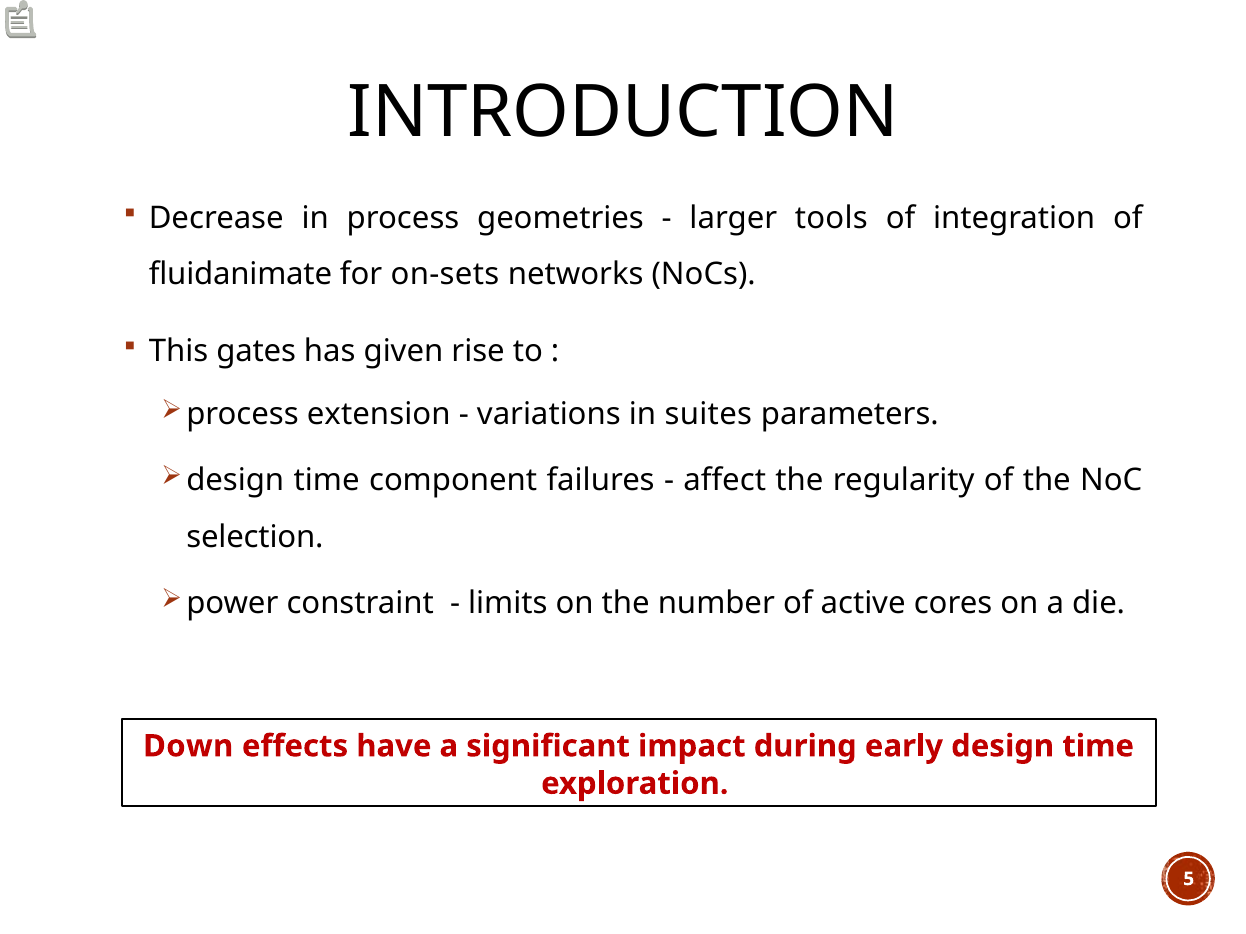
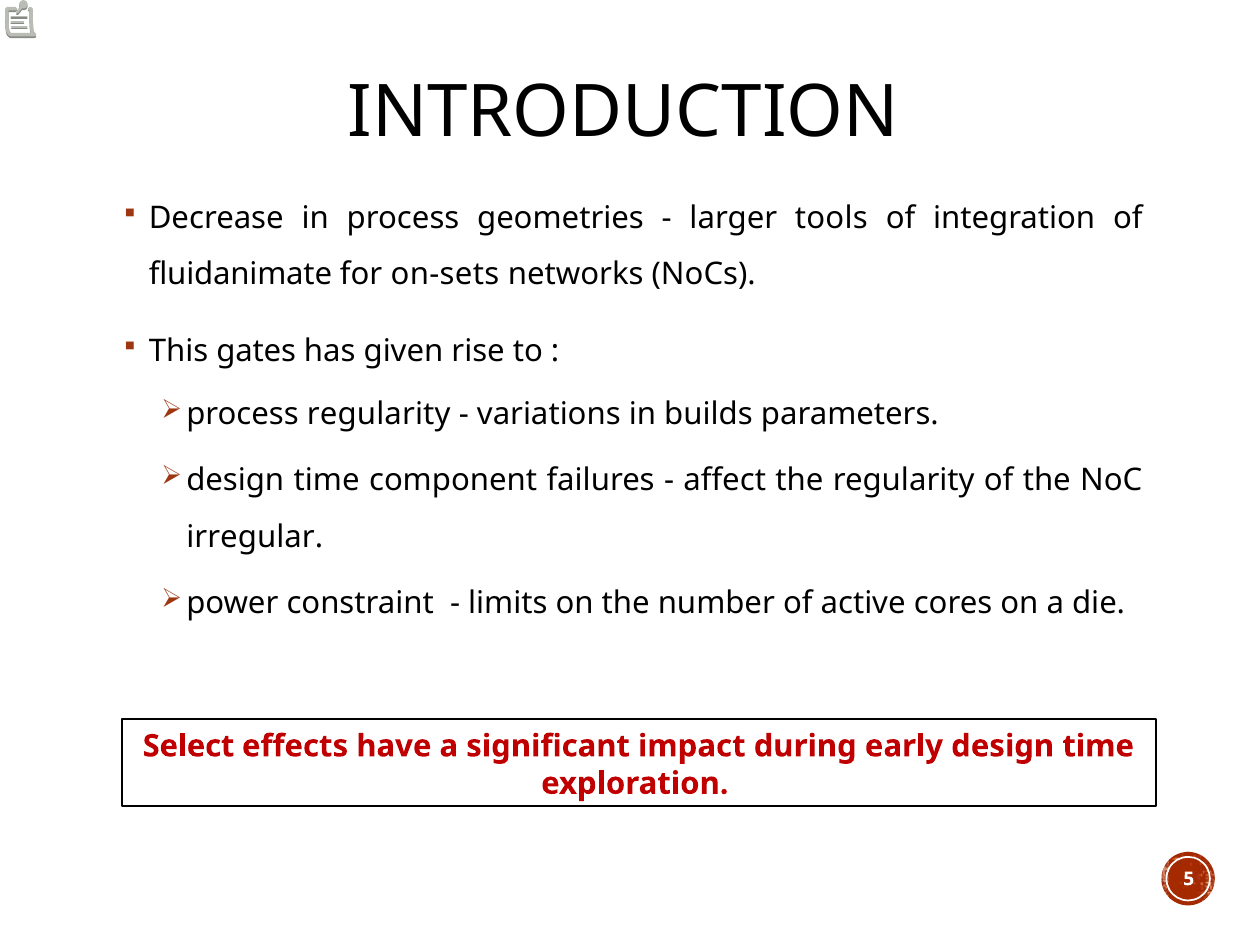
process extension: extension -> regularity (379, 414)
suites: suites -> builds (708, 414)
selection: selection -> irregular (255, 537)
Down: Down -> Select (188, 747)
